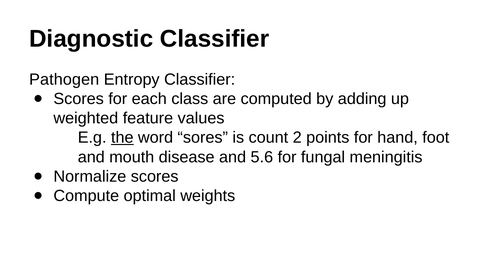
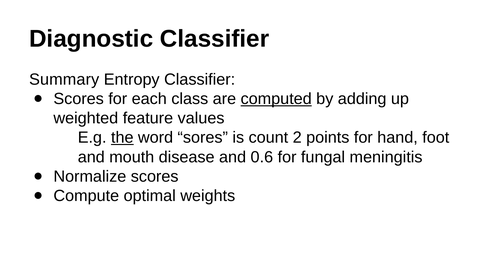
Pathogen: Pathogen -> Summary (64, 80)
computed underline: none -> present (276, 99)
5.6: 5.6 -> 0.6 (262, 157)
